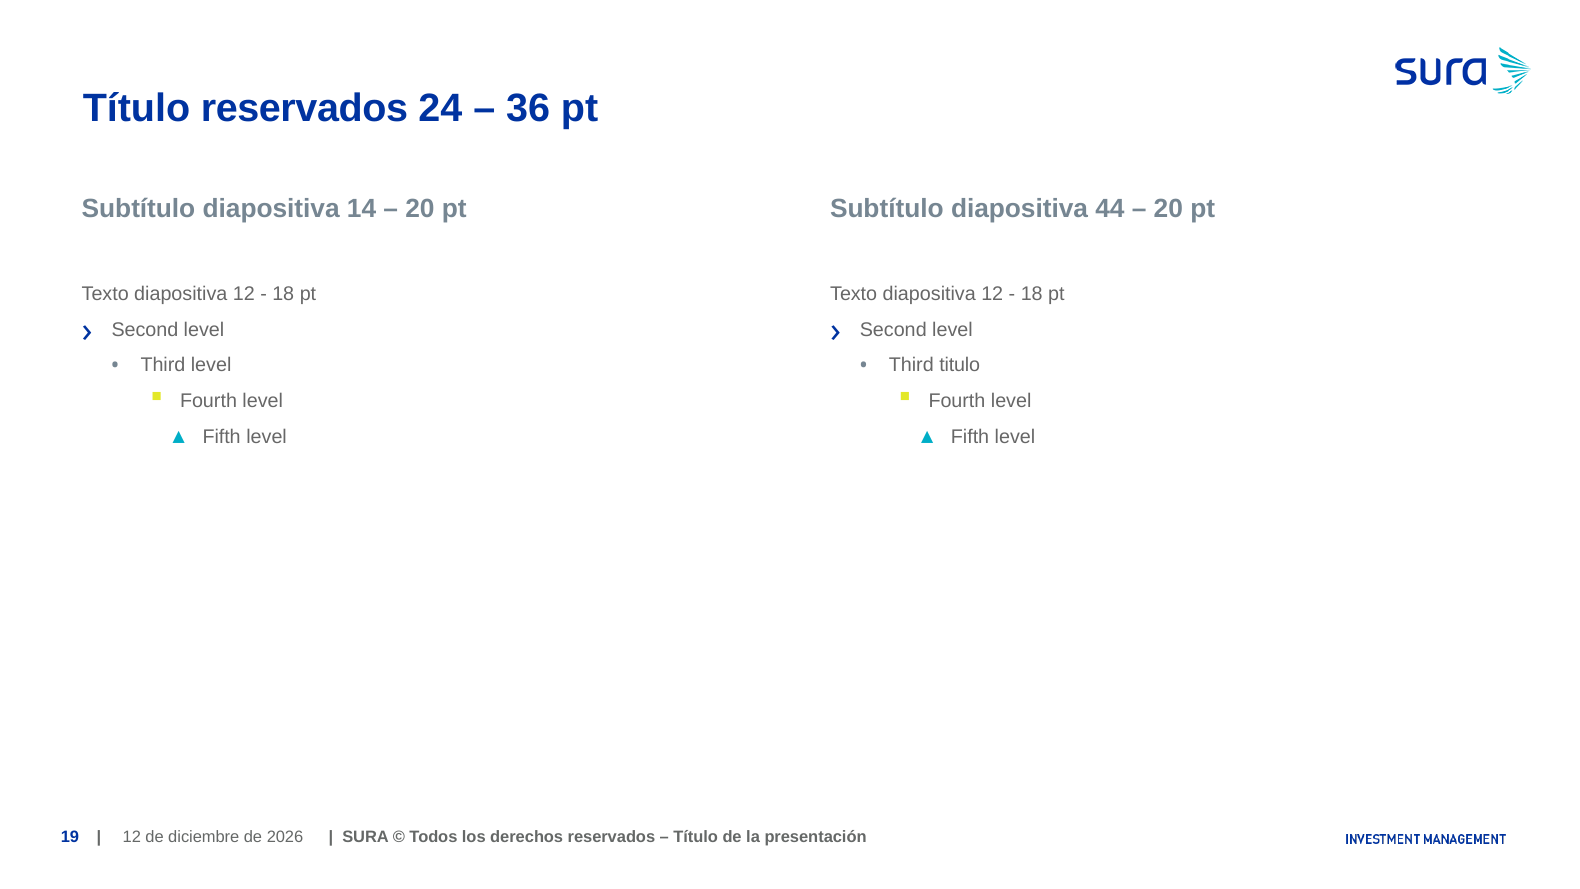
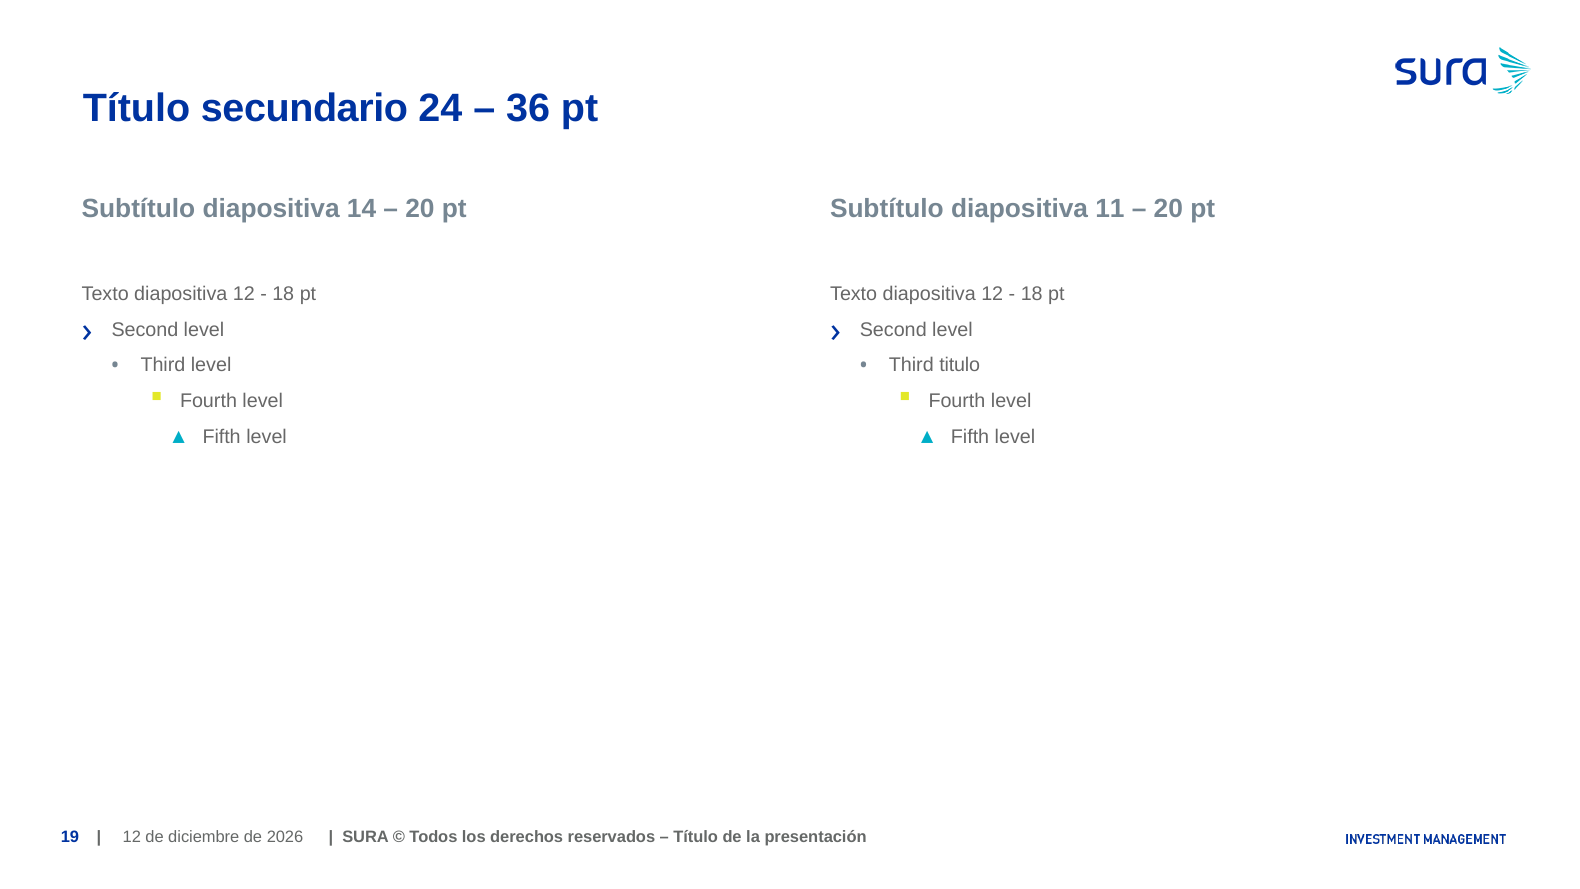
Título reservados: reservados -> secundario (304, 108)
44: 44 -> 11 (1110, 209)
